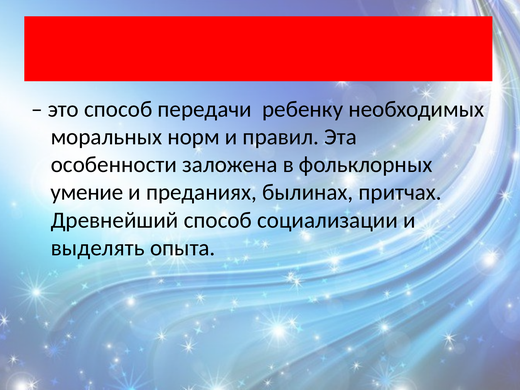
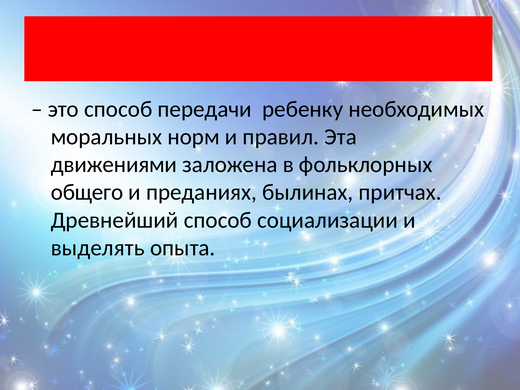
особенности: особенности -> движениями (114, 165)
умение: умение -> общего (87, 192)
